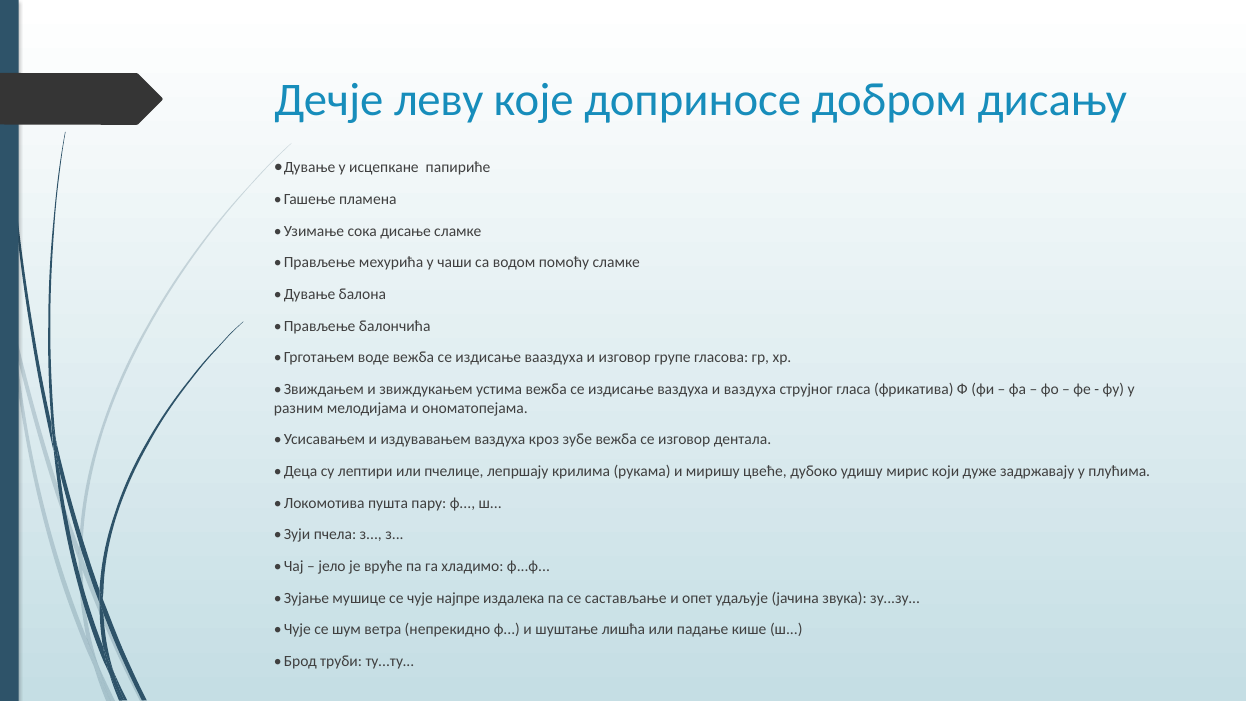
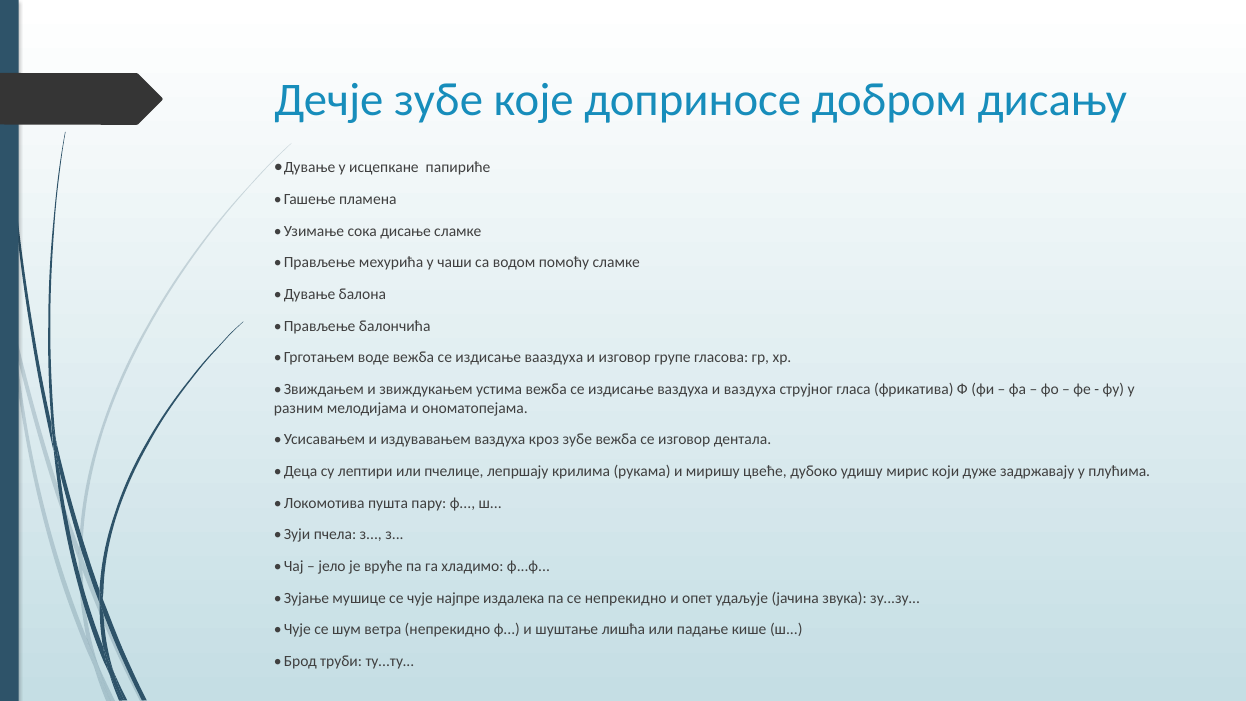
Дечје леву: леву -> зубе (439, 100)
се састављање: састављање -> непрекидно (626, 598)
